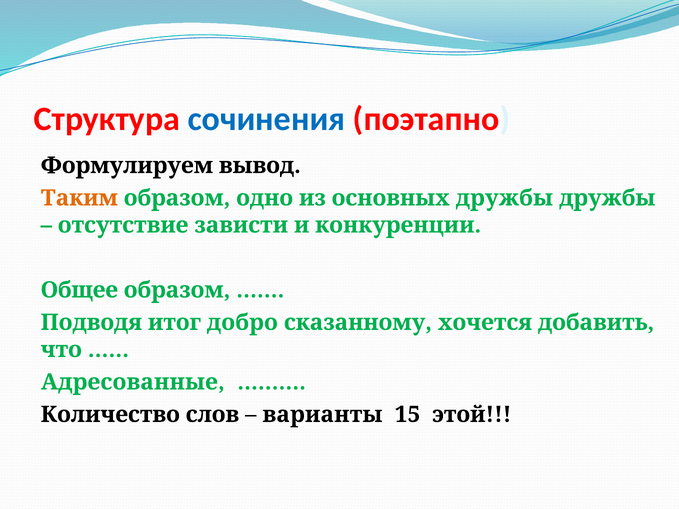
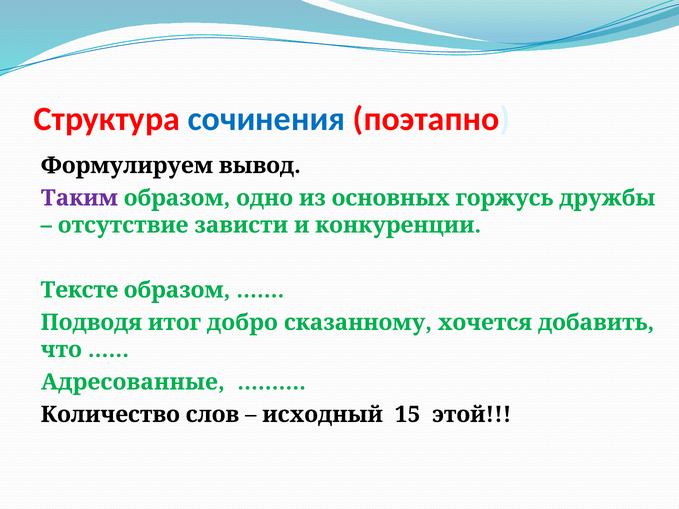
Таким colour: orange -> purple (79, 198)
основных дружбы: дружбы -> горжусь (504, 198)
Общее: Общее -> Тексте (79, 290)
варианты: варианты -> исходный (323, 415)
